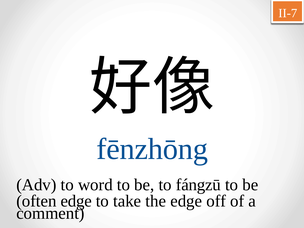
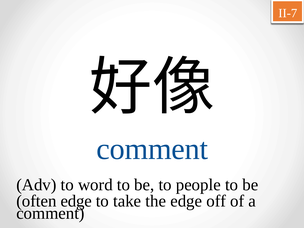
fēnzhōng: fēnzhōng -> comment (152, 149)
fángzū: fángzū -> people (198, 185)
